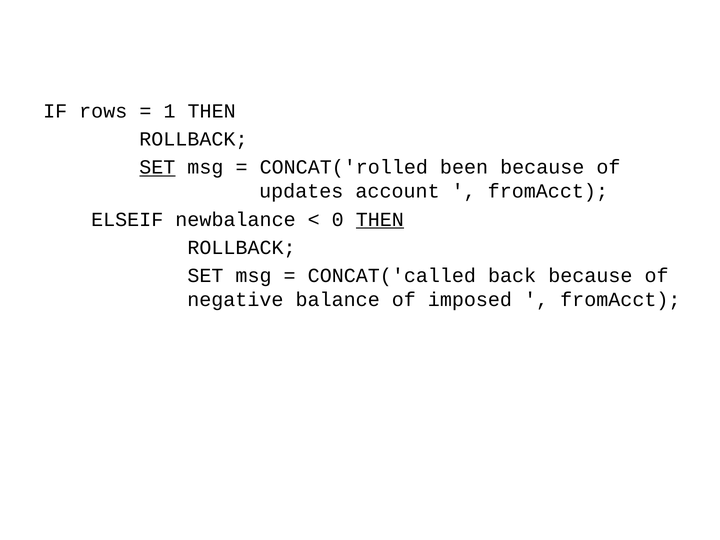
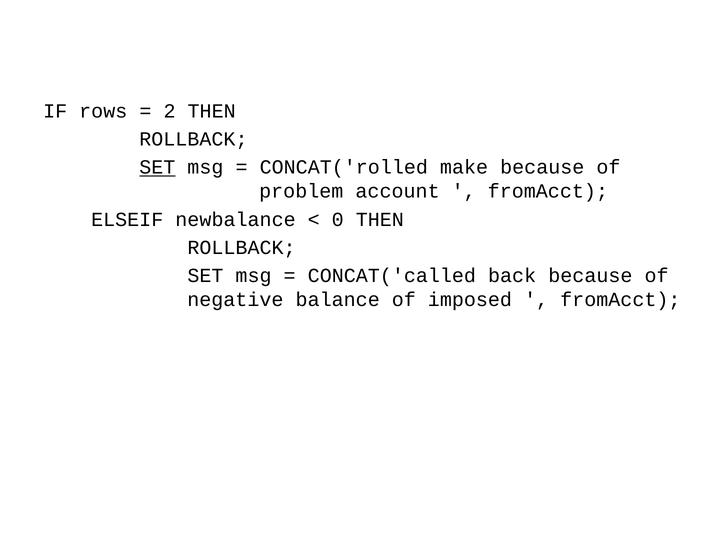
1: 1 -> 2 (170, 111)
been: been -> make (464, 167)
updates: updates -> problem (301, 191)
THEN underline: present -> none (380, 219)
